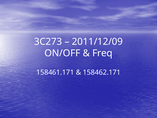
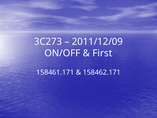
Freq: Freq -> First (102, 53)
